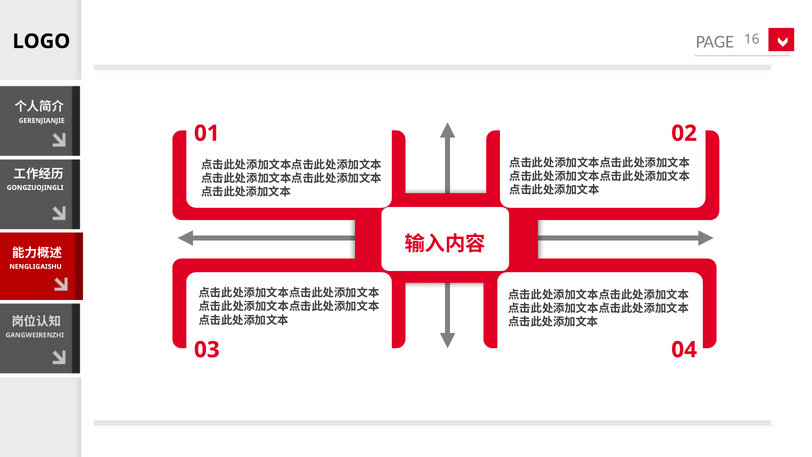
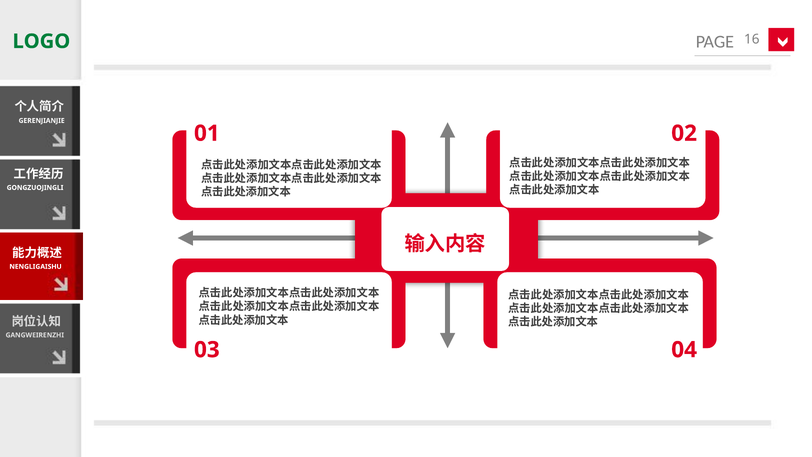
LOGO colour: black -> green (41, 41)
